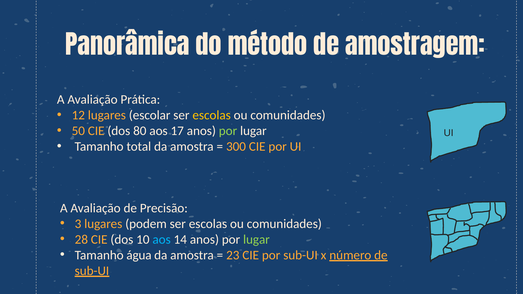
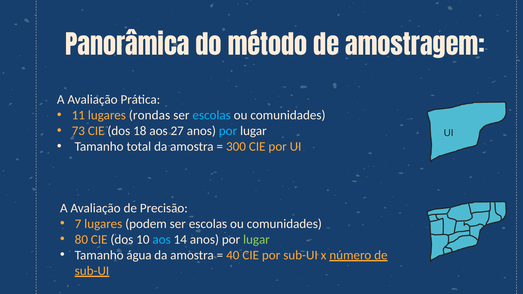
12: 12 -> 11 (78, 115)
escolar: escolar -> rondas (150, 115)
escolas colour: yellow -> light blue (212, 115)
50: 50 -> 73 (78, 131)
80: 80 -> 18 (140, 131)
17: 17 -> 27 (177, 131)
por colour: light green -> light blue (228, 131)
3: 3 -> 7 (78, 224)
28: 28 -> 80 (81, 240)
23: 23 -> 40 (233, 255)
